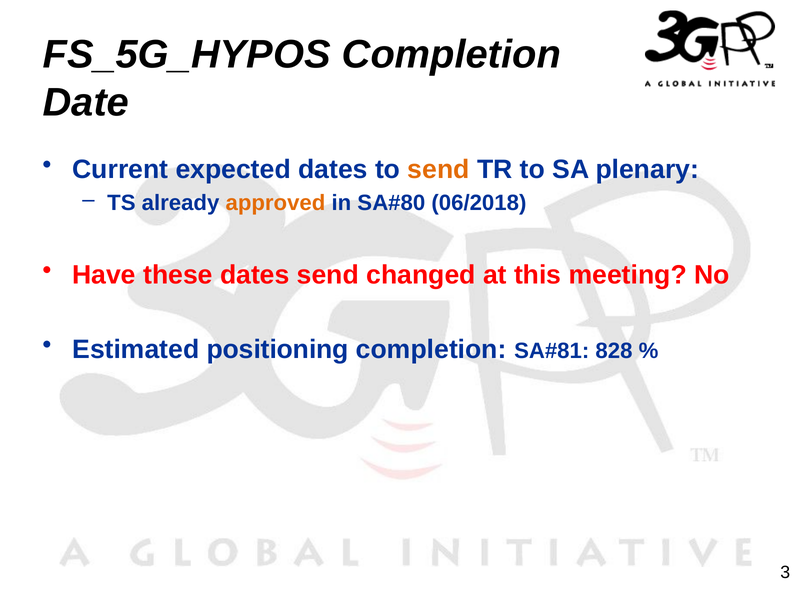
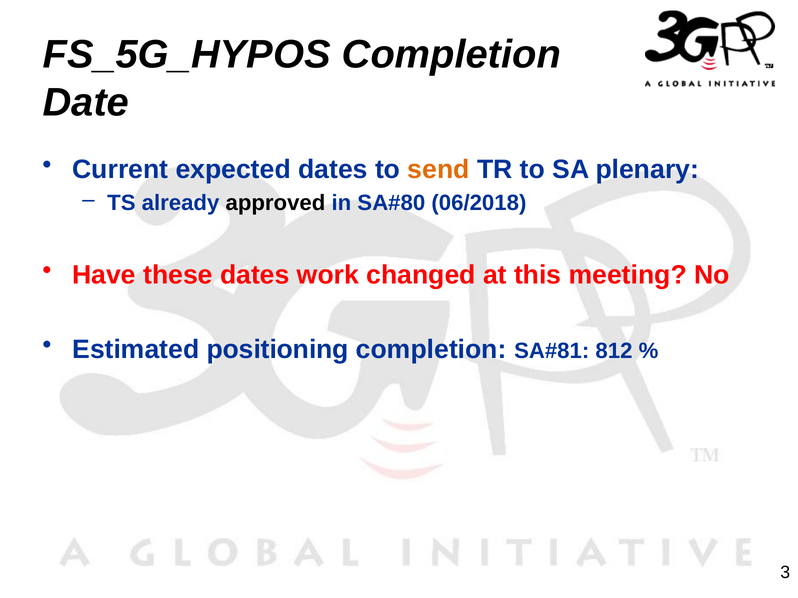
approved colour: orange -> black (275, 203)
dates send: send -> work (328, 275)
828: 828 -> 812 (614, 351)
